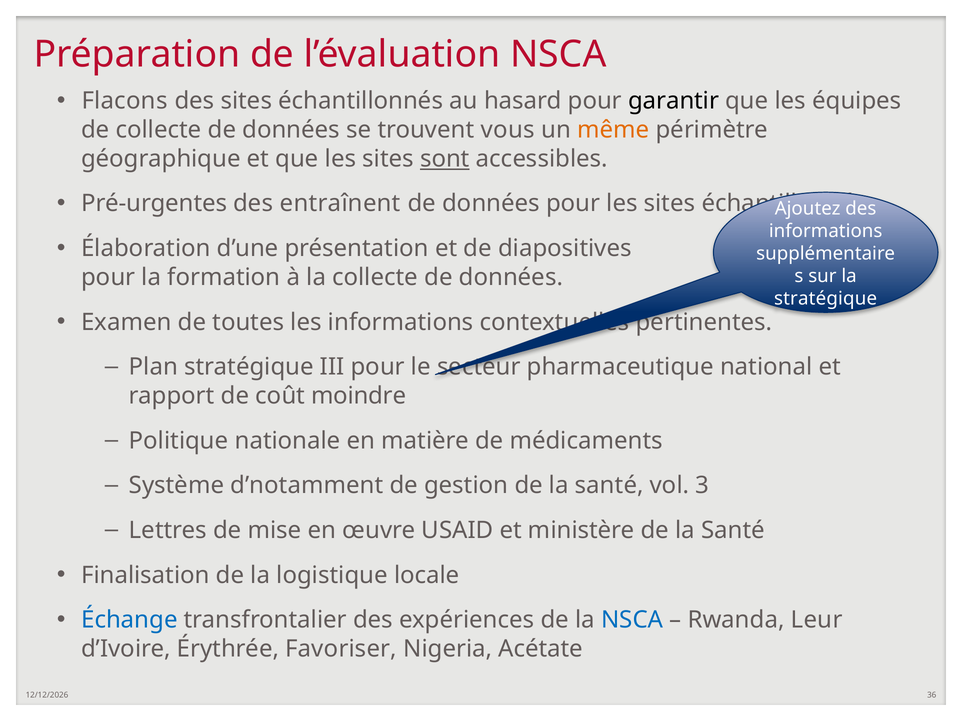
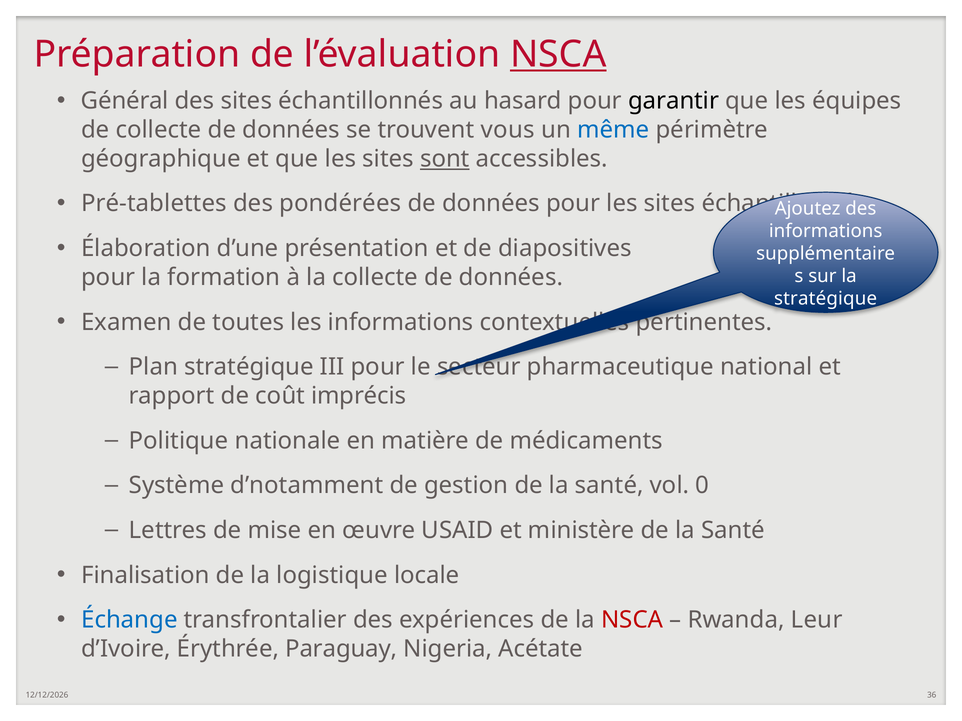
NSCA underline: none -> present (558, 54)
Flacons: Flacons -> Général (125, 101)
même colour: orange -> blue (613, 130)
Pré-urgentes: Pré-urgentes -> Pré-tablettes (154, 204)
entraînent: entraînent -> pondérées (340, 204)
moindre: moindre -> imprécis (359, 396)
3: 3 -> 0 (702, 486)
NSCA colour: blue -> red (632, 620)
Favoriser: Favoriser -> Paraguay (341, 649)
